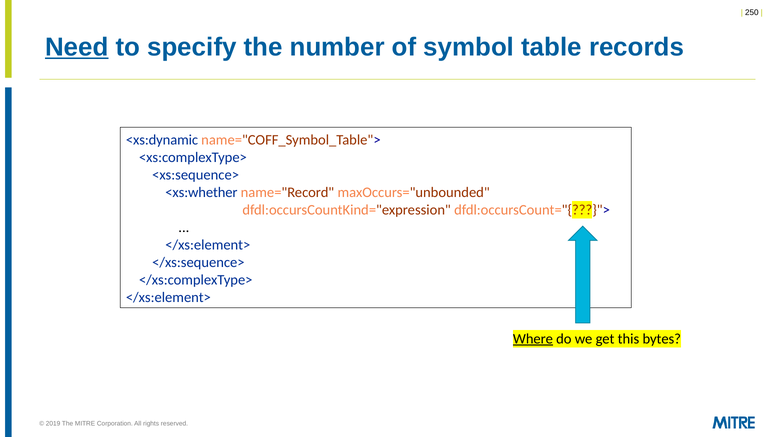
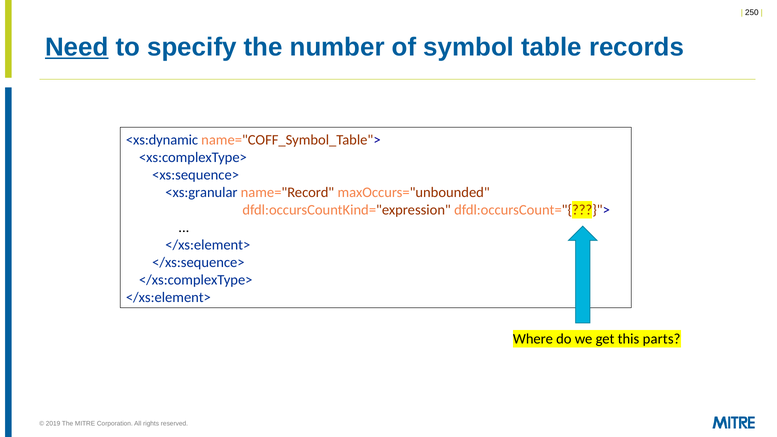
<xs:whether: <xs:whether -> <xs:granular (201, 192)
Where underline: present -> none (533, 339)
bytes: bytes -> parts (662, 339)
